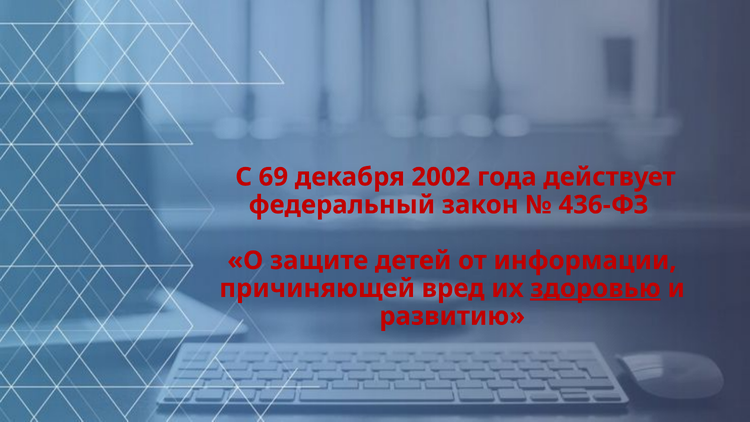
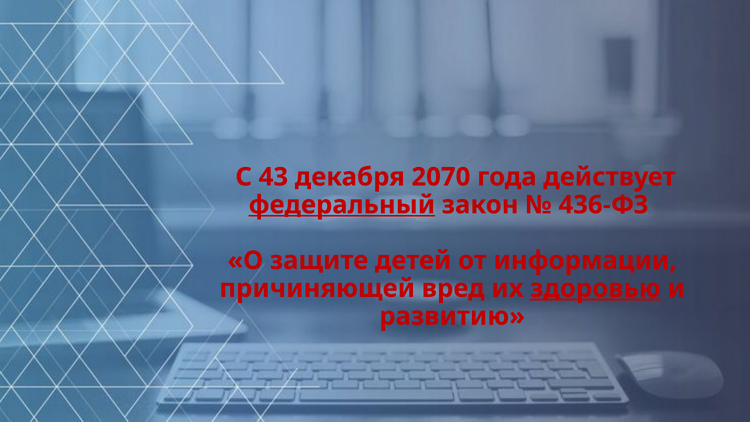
69: 69 -> 43 (273, 177)
2002: 2002 -> 2070 (441, 177)
федеральный underline: none -> present (342, 205)
